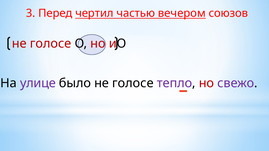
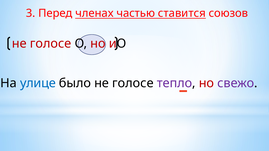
чертил: чертил -> членах (94, 13)
вечером: вечером -> ставится (182, 13)
улице colour: purple -> blue (38, 83)
